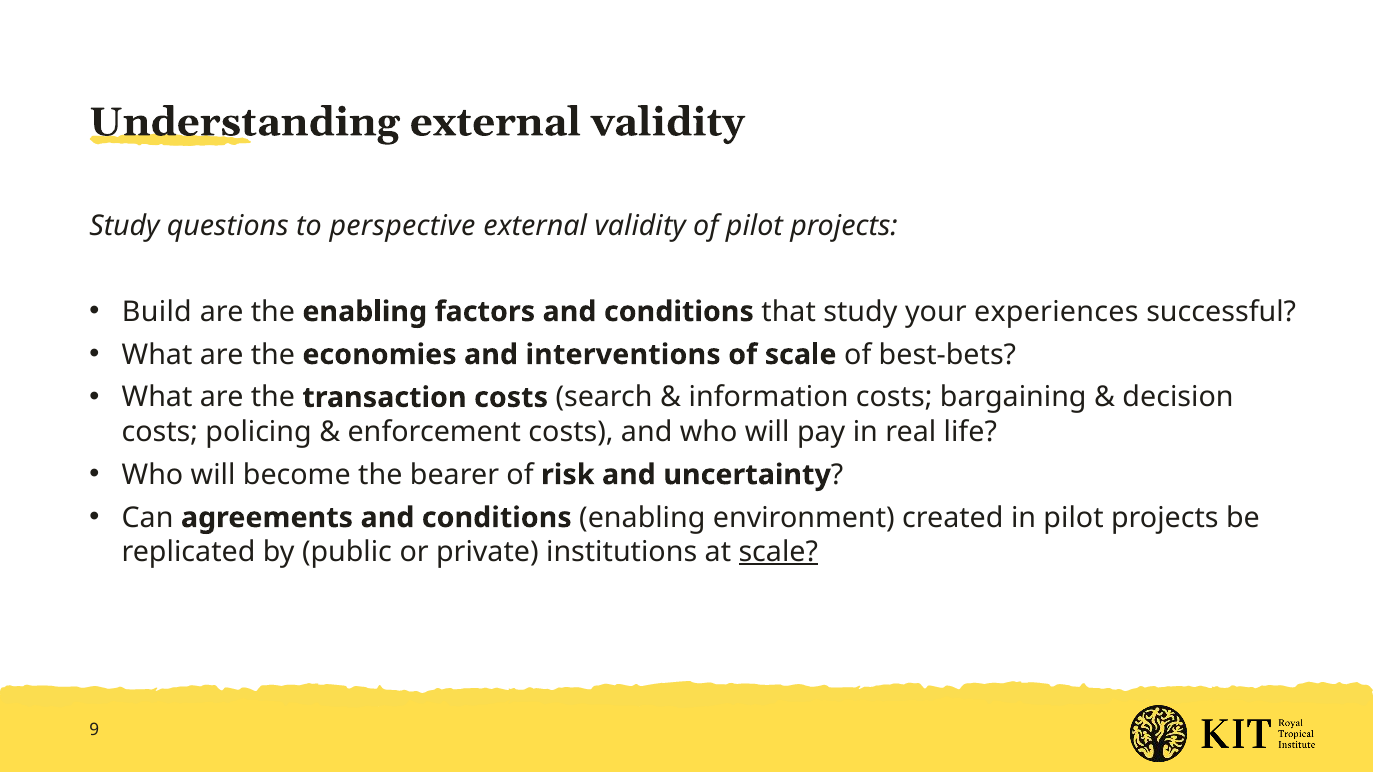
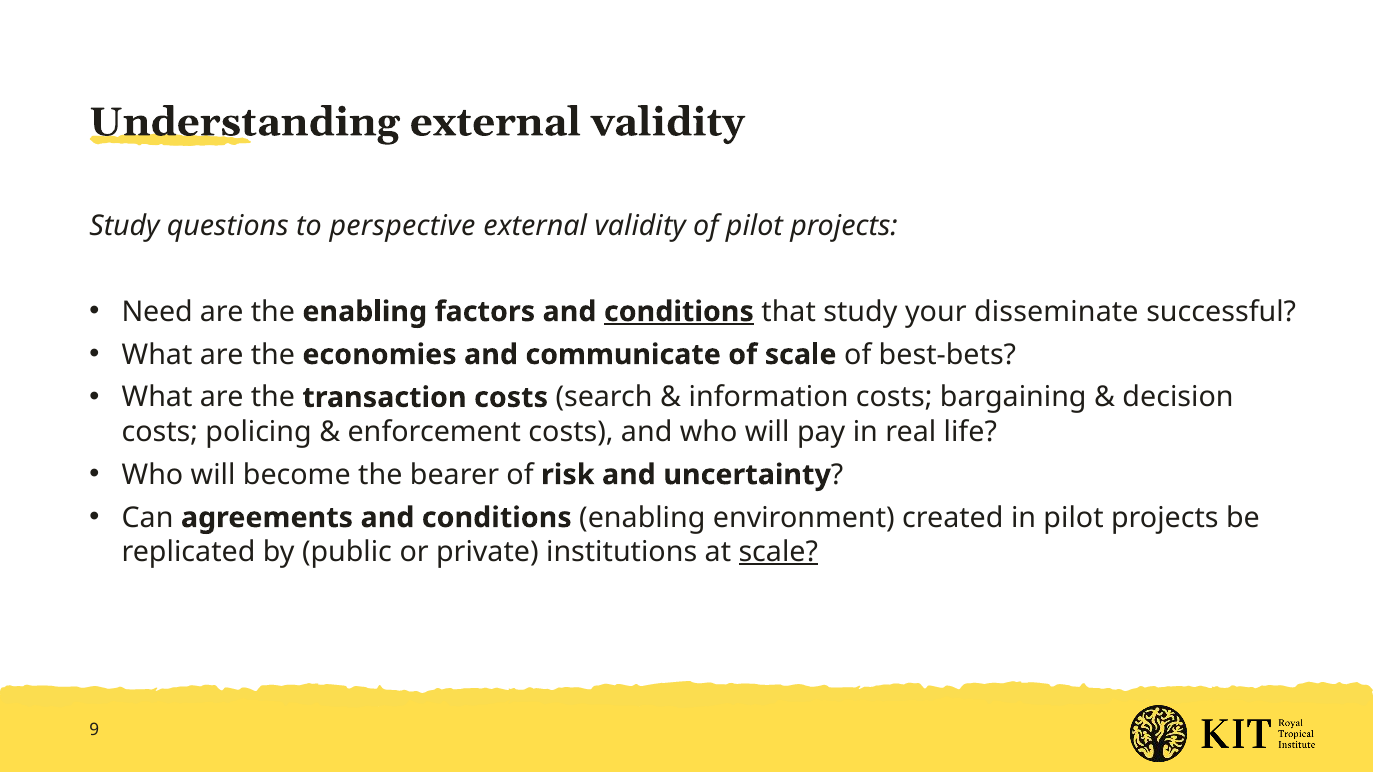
Build: Build -> Need (157, 312)
conditions underline: none -> present (679, 312)
experiences: experiences -> disseminate (1056, 312)
interventions: interventions -> communicate (623, 355)
